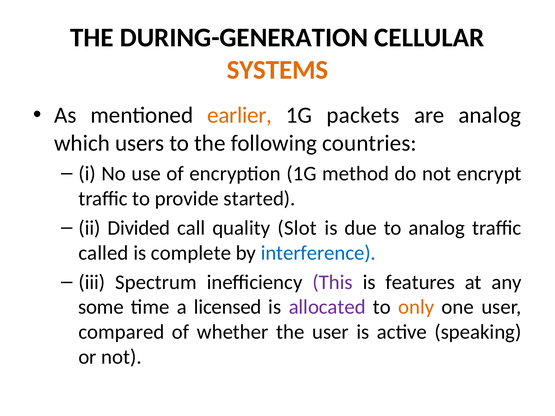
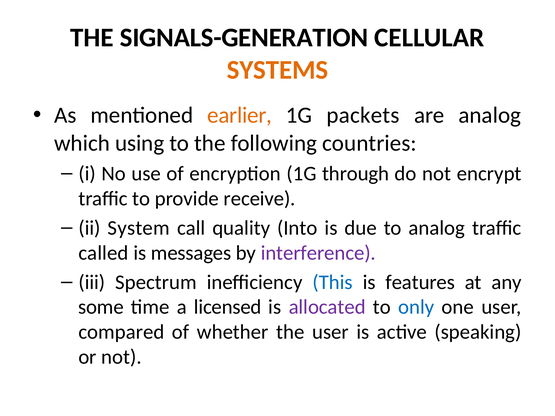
DURING-GENERATION: DURING-GENERATION -> SIGNALS-GENERATION (244, 38)
users: users -> using (140, 143)
method: method -> through (356, 174)
started: started -> receive (260, 199)
Divided: Divided -> System (139, 228)
Slot: Slot -> Into (297, 228)
complete: complete -> messages (191, 253)
interference colour: blue -> purple (318, 253)
This colour: purple -> blue (333, 282)
only colour: orange -> blue (416, 307)
